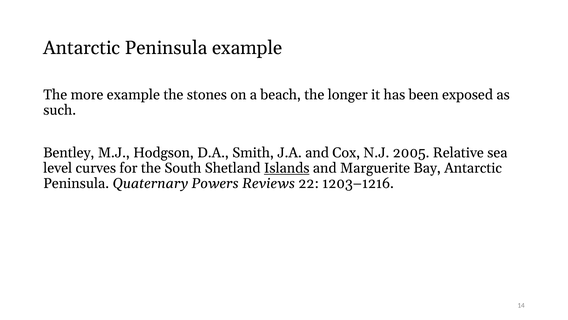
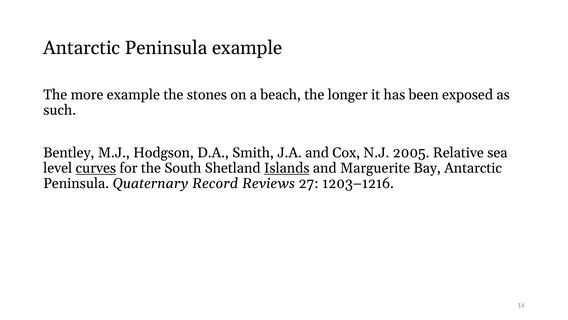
curves underline: none -> present (96, 168)
Powers: Powers -> Record (215, 183)
22: 22 -> 27 (309, 183)
